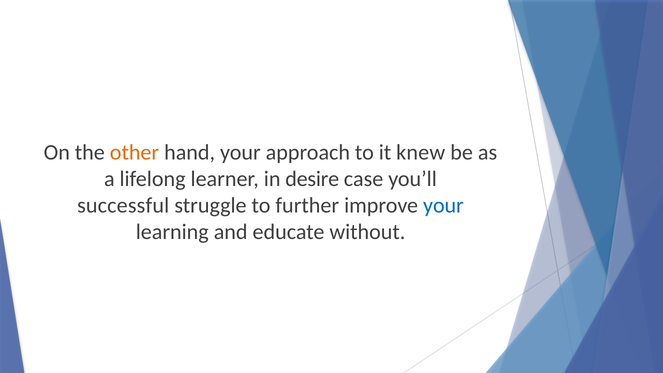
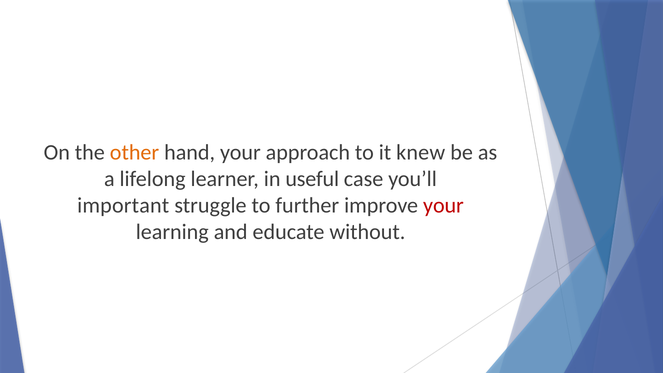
desire: desire -> useful (312, 179)
successful: successful -> important (123, 205)
your colour: blue -> red (443, 205)
